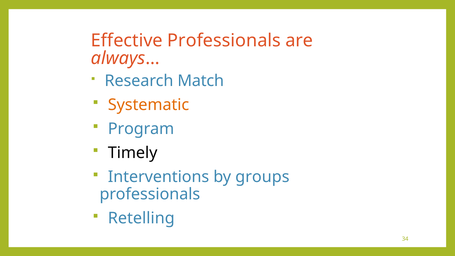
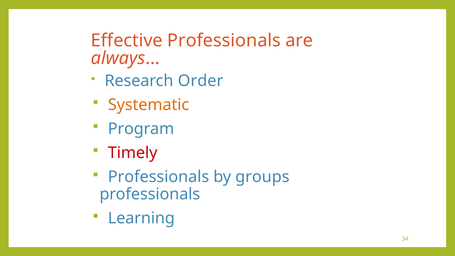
Match: Match -> Order (201, 81)
Timely colour: black -> red (133, 153)
Interventions: Interventions -> Professionals (159, 177)
Retelling: Retelling -> Learning (141, 218)
